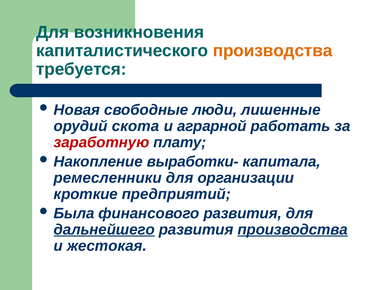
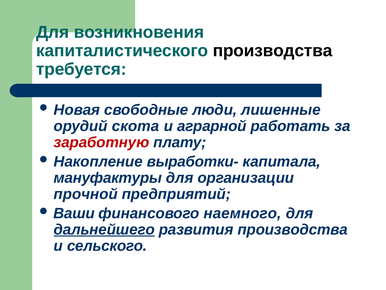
производства colour: orange -> black (273, 51)
ремесленники: ремесленники -> мануфактуры (108, 178)
кроткие: кроткие -> прочной (86, 194)
Была: Была -> Ваши (74, 213)
финансового развития: развития -> наемного (242, 213)
производства underline: present -> none (293, 229)
жестокая: жестокая -> сельского (107, 245)
